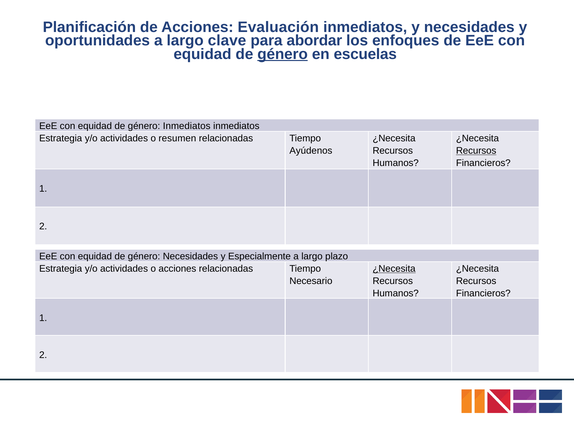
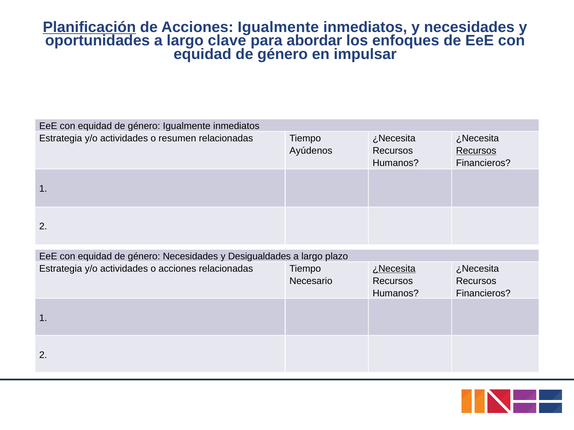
Planificación underline: none -> present (89, 27)
Acciones Evaluación: Evaluación -> Igualmente (278, 27)
género underline: present -> none (283, 54)
escuelas: escuelas -> impulsar (365, 54)
género Inmediatos: Inmediatos -> Igualmente (187, 126)
Especialmente: Especialmente -> Desigualdades (259, 257)
